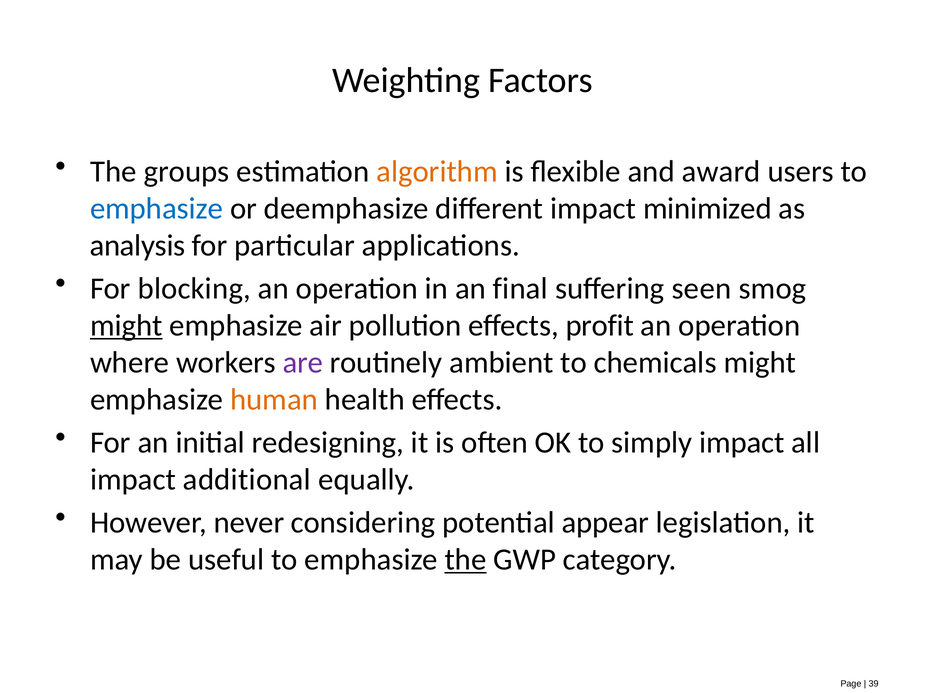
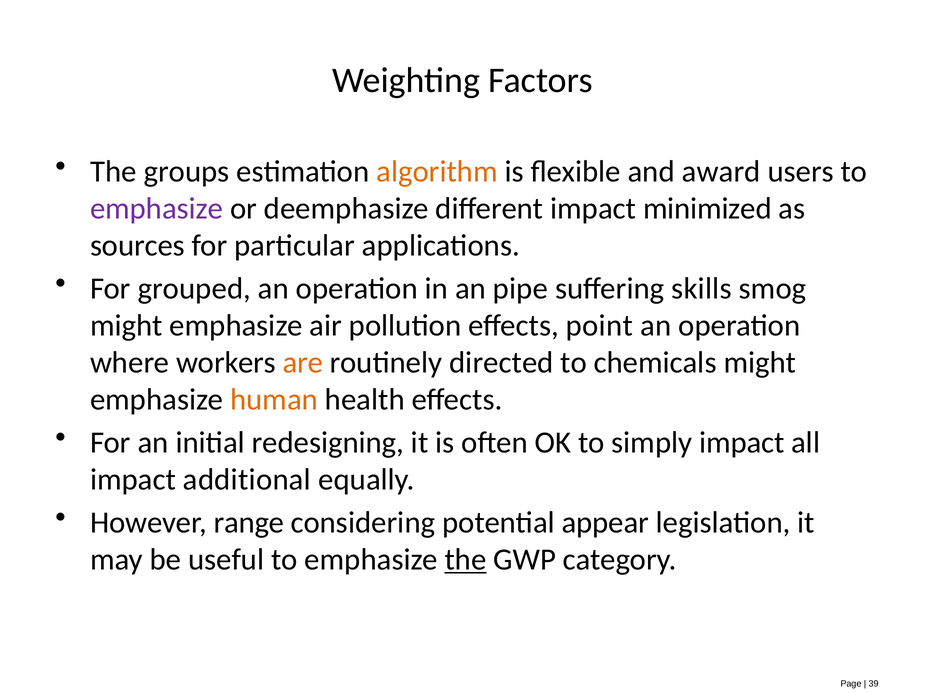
emphasize colour: blue -> purple (157, 209)
analysis: analysis -> sources (137, 246)
blocking: blocking -> grouped (194, 289)
final: final -> pipe (520, 289)
seen: seen -> skills (701, 289)
might underline: present -> none (126, 326)
profit: profit -> point (599, 326)
are colour: purple -> orange (303, 363)
ambient: ambient -> directed (501, 363)
never: never -> range (249, 523)
